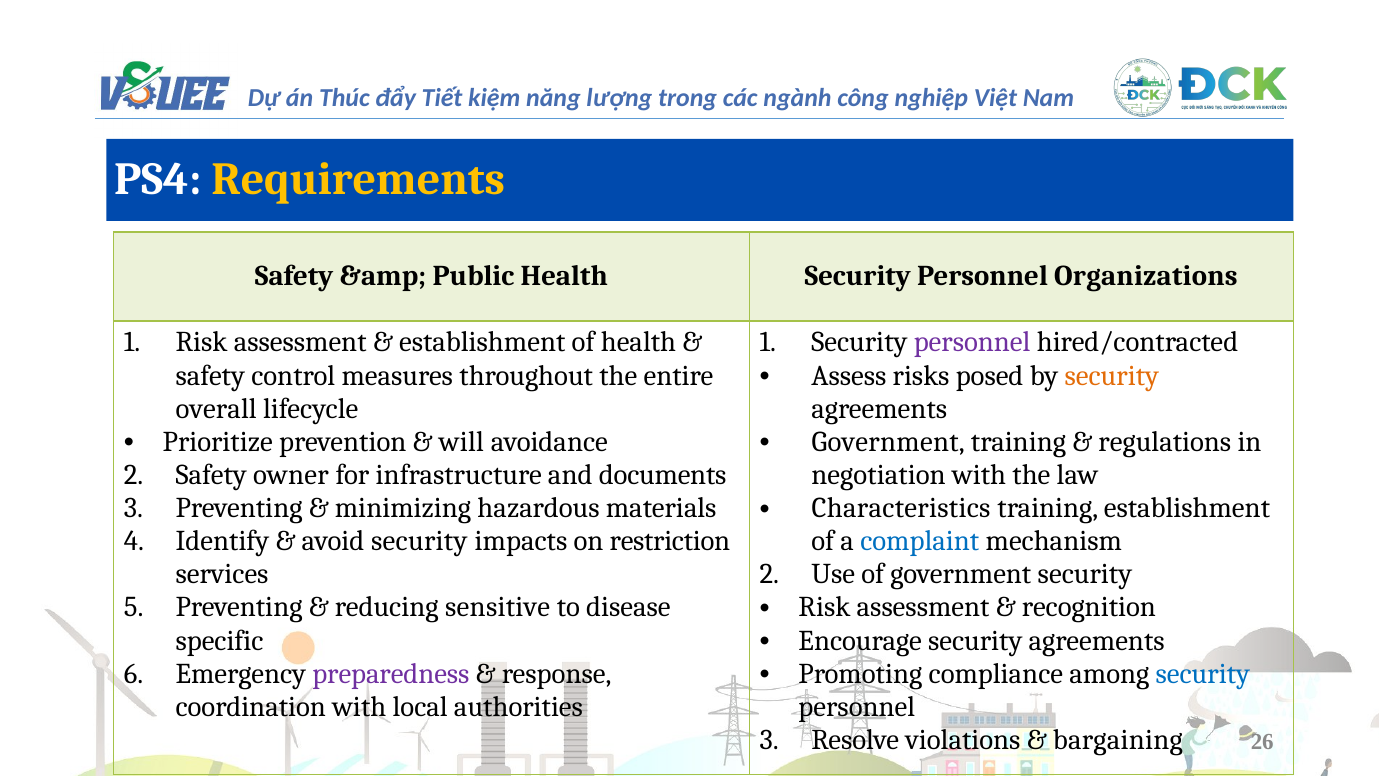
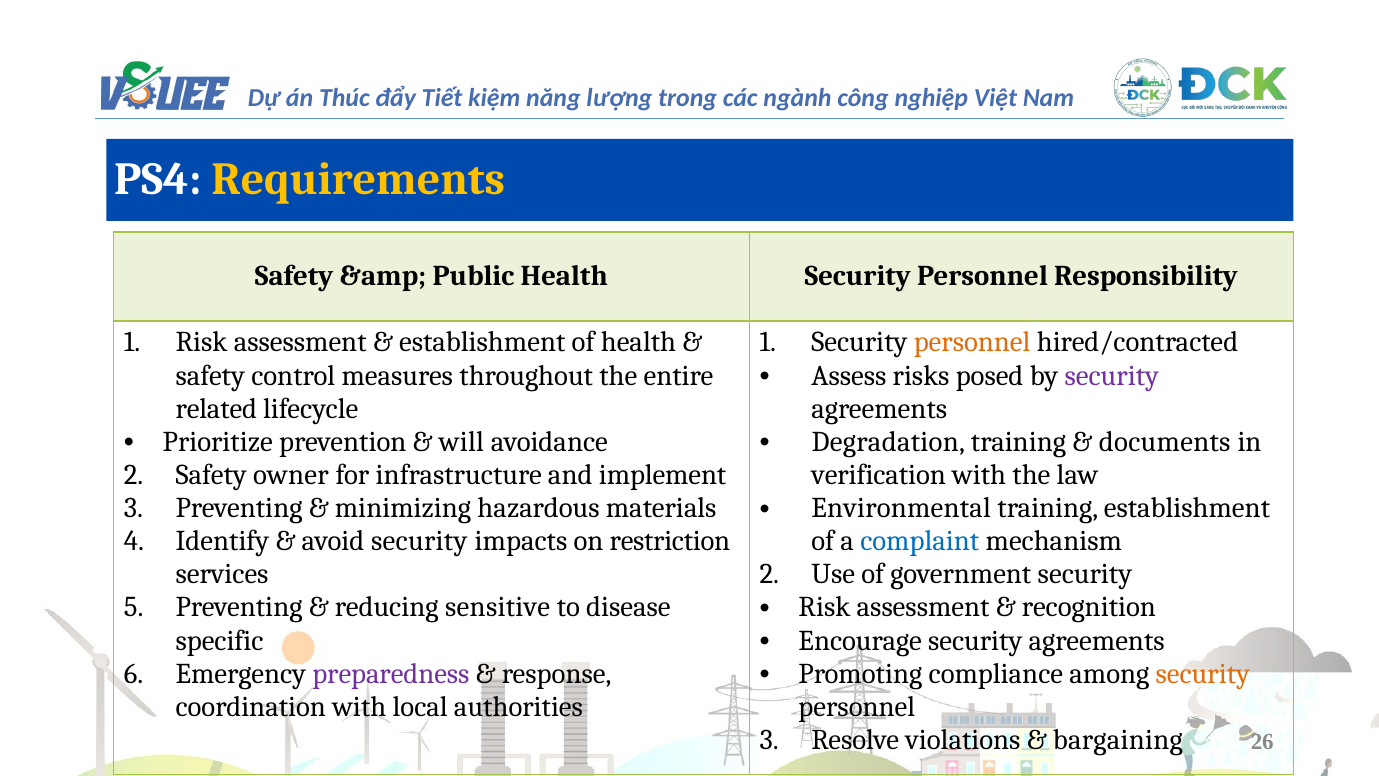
Organizations: Organizations -> Responsibility (1146, 276)
personnel colour: purple -> orange (972, 342)
security colour: orange -> purple (1112, 375)
overall: overall -> related (216, 409)
Government: Government -> Degradation (888, 442)
regulations: regulations -> documents (1165, 442)
documents: documents -> implement (663, 475)
negotiation: negotiation -> verification (879, 475)
Characteristics: Characteristics -> Environmental (901, 508)
security colour: blue -> orange (1203, 673)
